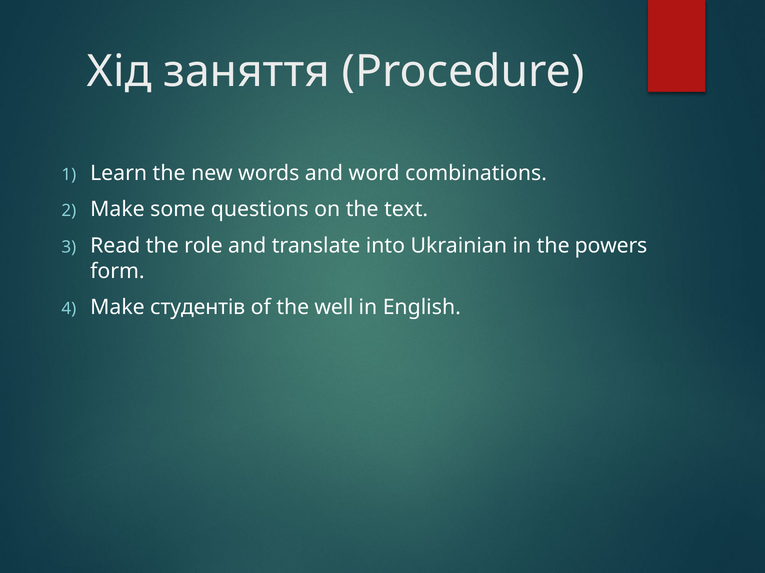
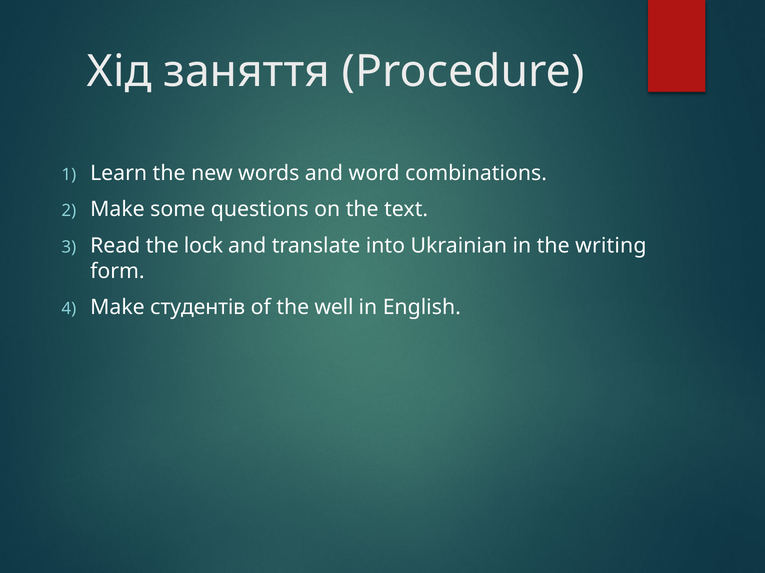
role: role -> lock (203, 246)
powers: powers -> writing (611, 246)
